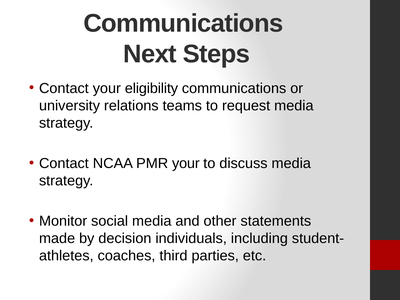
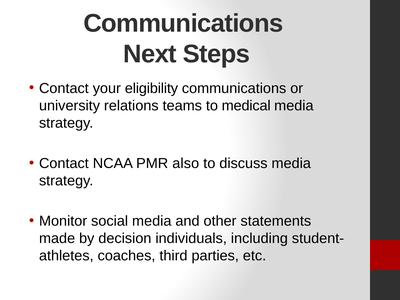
request: request -> medical (246, 106)
PMR your: your -> also (186, 163)
